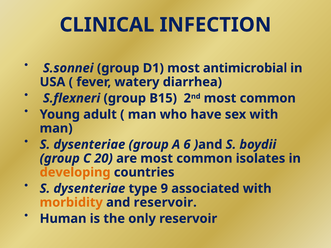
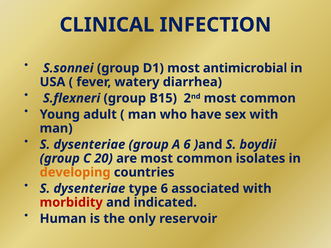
type 9: 9 -> 6 (164, 189)
morbidity colour: orange -> red (71, 203)
and reservoir: reservoir -> indicated (165, 203)
